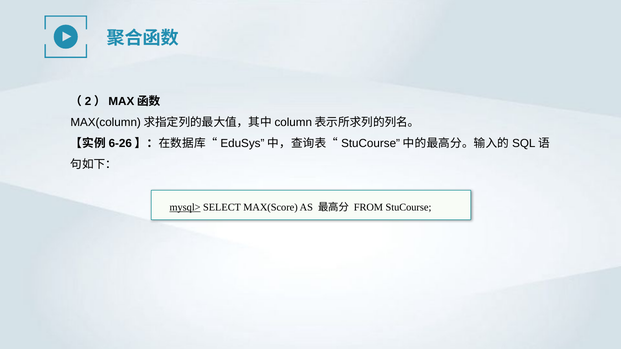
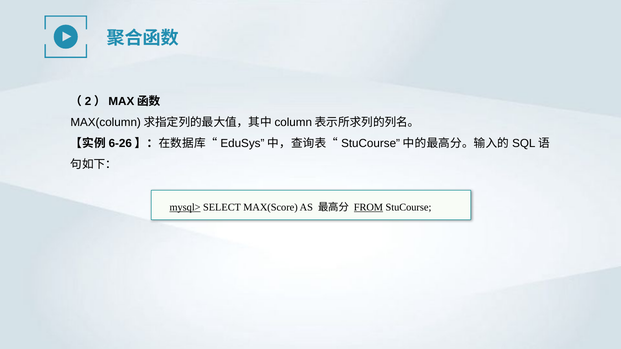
FROM underline: none -> present (368, 208)
